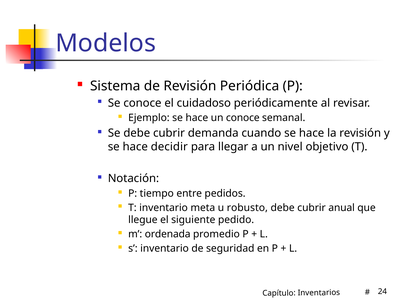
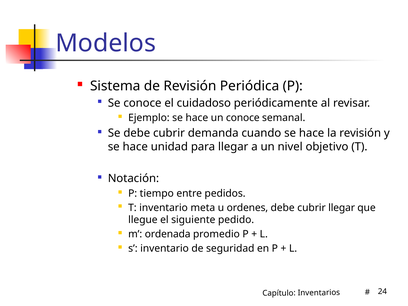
decidir: decidir -> unidad (169, 147)
robusto: robusto -> ordenes (247, 208)
cubrir anual: anual -> llegar (342, 208)
